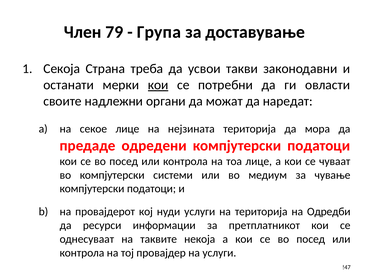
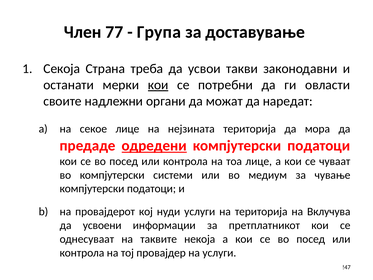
79: 79 -> 77 (114, 32)
одредени underline: none -> present (154, 146)
Одредби: Одредби -> Вклучува (329, 212)
ресурси: ресурси -> усвоени (102, 225)
